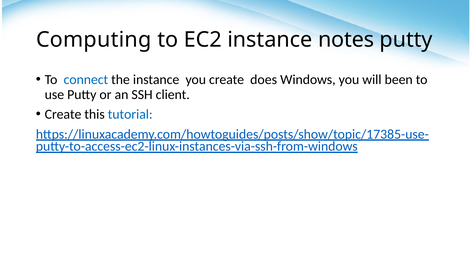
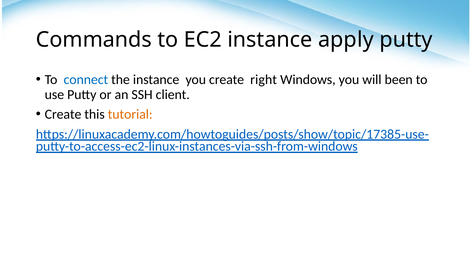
Computing: Computing -> Commands (94, 40)
notes: notes -> apply (346, 40)
does: does -> right (264, 80)
tutorial colour: blue -> orange (130, 114)
